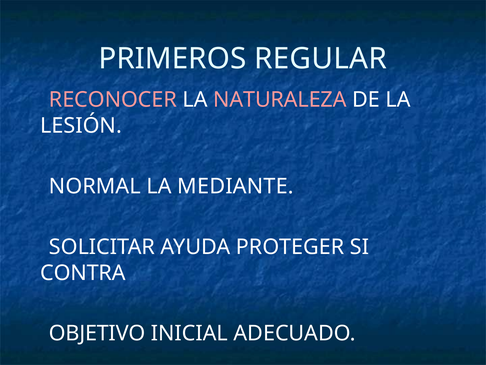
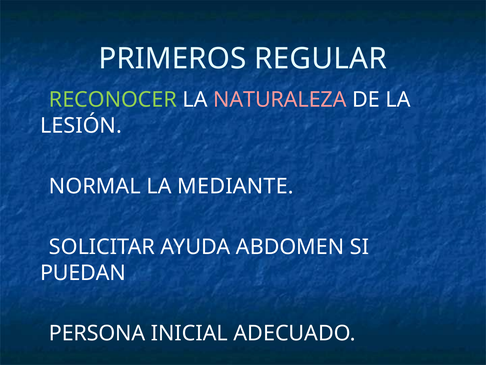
RECONOCER colour: pink -> light green (113, 100)
PROTEGER: PROTEGER -> ABDOMEN (290, 247)
CONTRA: CONTRA -> PUEDAN (83, 273)
OBJETIVO: OBJETIVO -> PERSONA (97, 333)
